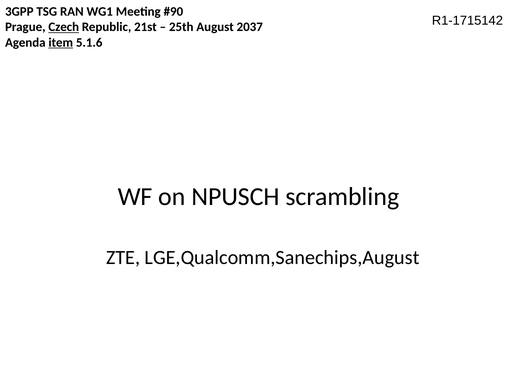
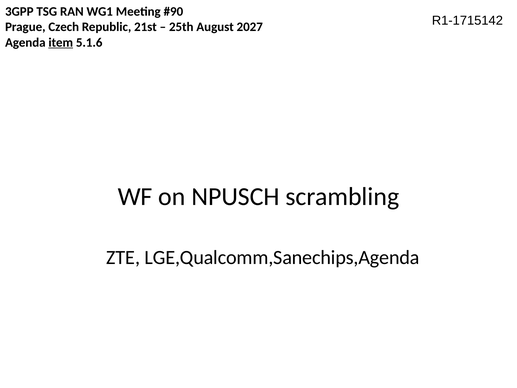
Czech underline: present -> none (64, 27)
2037: 2037 -> 2027 (250, 27)
LGE,Qualcomm,Sanechips,August: LGE,Qualcomm,Sanechips,August -> LGE,Qualcomm,Sanechips,Agenda (282, 257)
